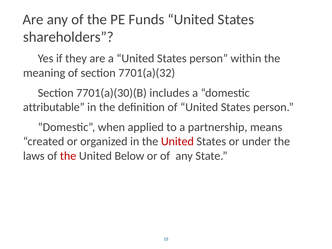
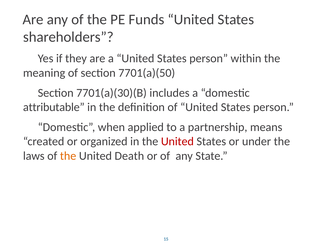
7701(a)(32: 7701(a)(32 -> 7701(a)(50 (147, 73)
the colour: red -> orange (68, 156)
Below: Below -> Death (129, 156)
